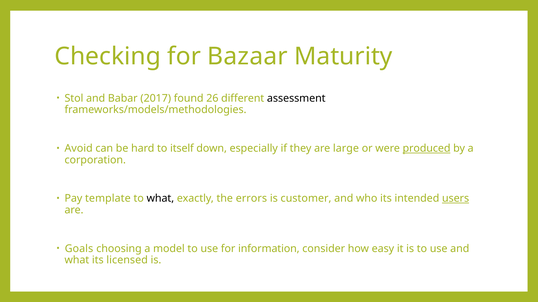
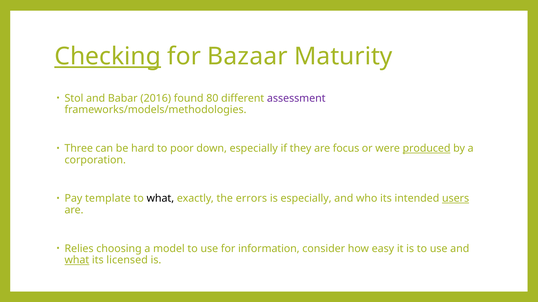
Checking underline: none -> present (108, 57)
2017: 2017 -> 2016 (156, 98)
26: 26 -> 80 (212, 98)
assessment colour: black -> purple (296, 98)
Avoid: Avoid -> Three (79, 149)
itself: itself -> poor (182, 149)
large: large -> focus (346, 149)
is customer: customer -> especially (306, 199)
Goals: Goals -> Relies (79, 249)
what underline: none -> present (77, 261)
